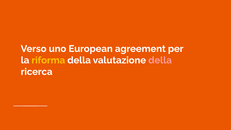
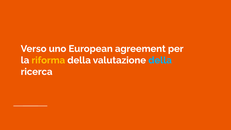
della colour: pink -> light blue (160, 60)
